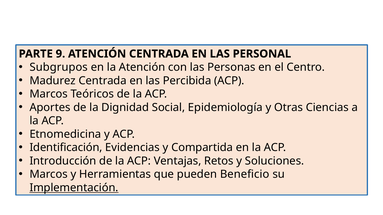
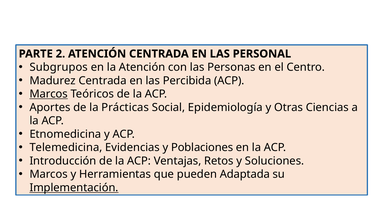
9: 9 -> 2 (60, 54)
Marcos underline: none -> present (49, 94)
Dignidad: Dignidad -> Prácticas (125, 108)
Identificación: Identificación -> Telemedicina (66, 148)
Compartida: Compartida -> Poblaciones (202, 148)
Beneficio: Beneficio -> Adaptada (245, 175)
